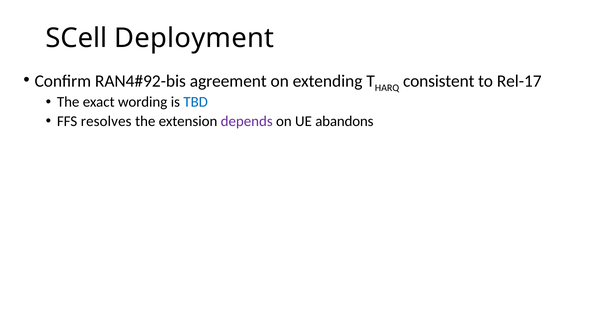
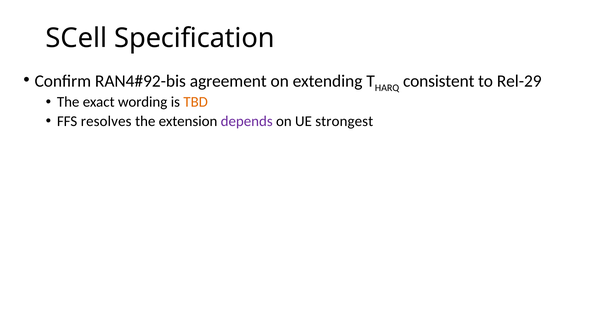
Deployment: Deployment -> Specification (194, 38)
Rel-17: Rel-17 -> Rel-29 (519, 81)
TBD colour: blue -> orange (196, 102)
abandons: abandons -> strongest (344, 121)
